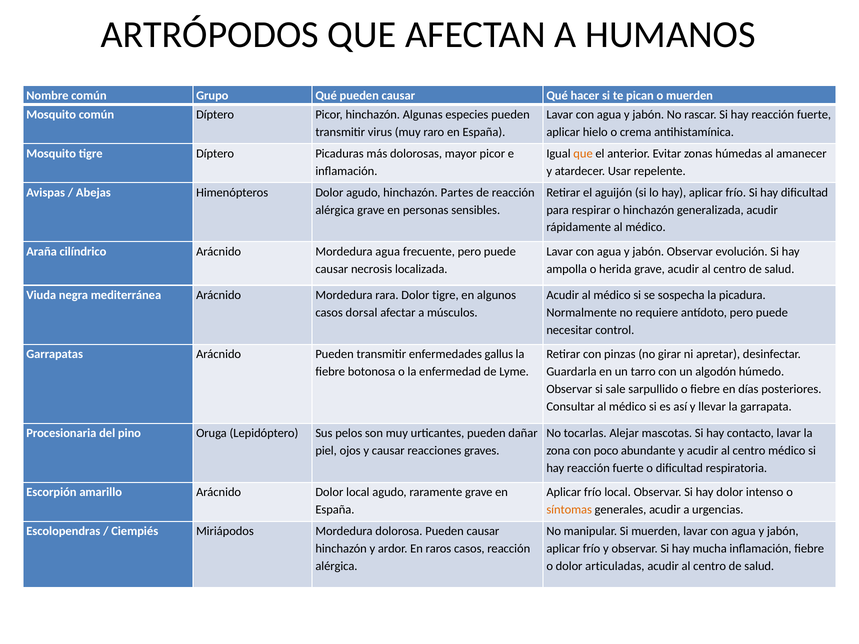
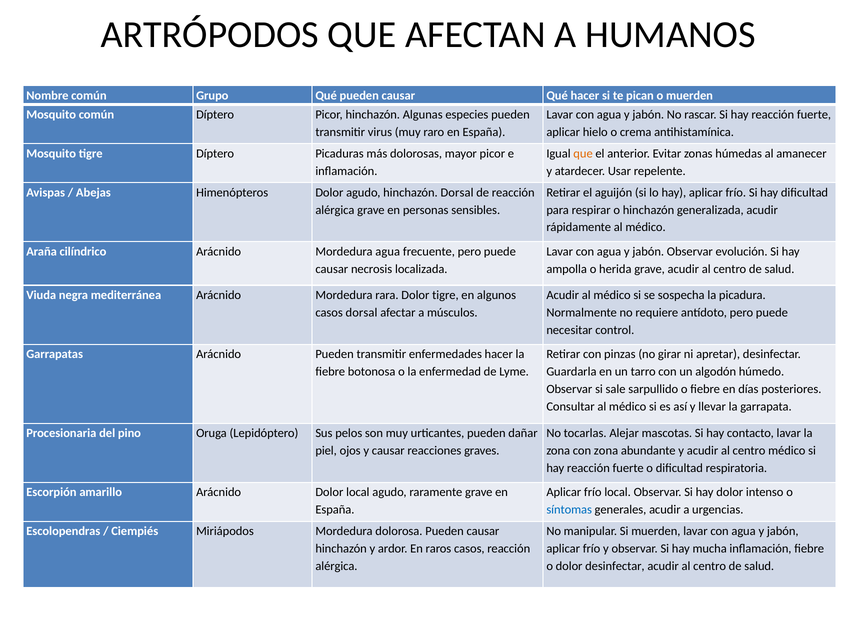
hinchazón Partes: Partes -> Dorsal (457, 193)
enfermedades gallus: gallus -> hacer (499, 354)
con poco: poco -> zona (606, 451)
síntomas colour: orange -> blue (569, 510)
dolor articuladas: articuladas -> desinfectar (615, 566)
